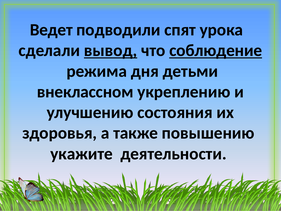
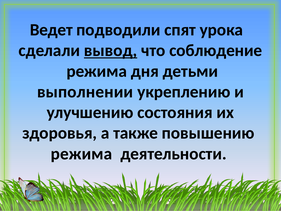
соблюдение underline: present -> none (216, 50)
внеклассном: внеклассном -> выполнении (85, 92)
укажите: укажите -> режима (81, 154)
